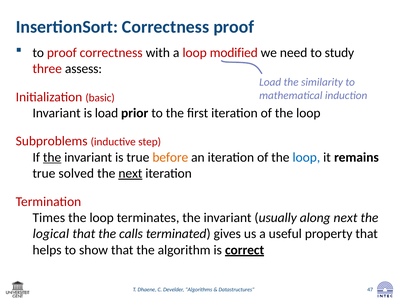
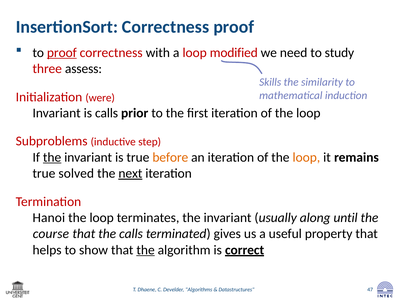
proof underline: none -> present (62, 53)
Load: Load -> Skills (270, 82)
basic: basic -> were (100, 98)
is load: load -> calls (107, 113)
loop colour: blue -> orange (306, 157)
Times: Times -> Hanoi (49, 218)
along next: next -> until (346, 218)
logical: logical -> course (51, 234)
the underline: none -> present (146, 250)
